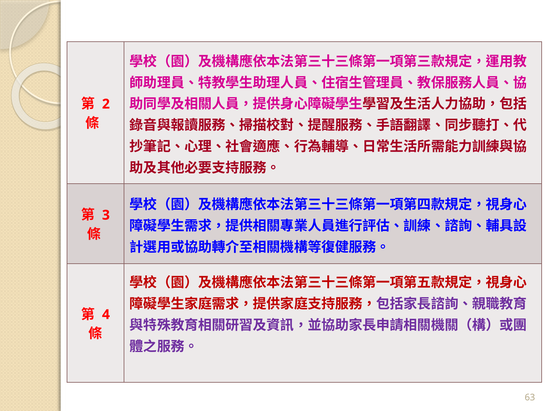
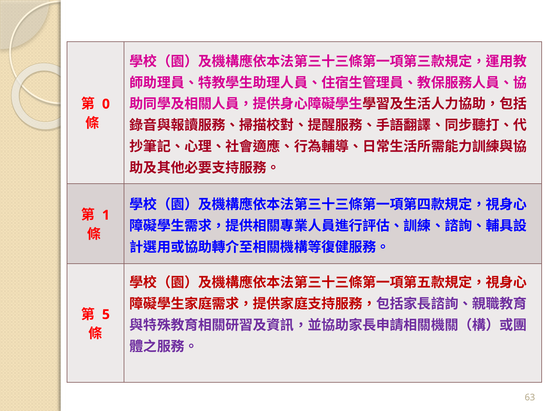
2: 2 -> 0 (106, 104)
3: 3 -> 1 (106, 215)
4: 4 -> 5 (106, 315)
